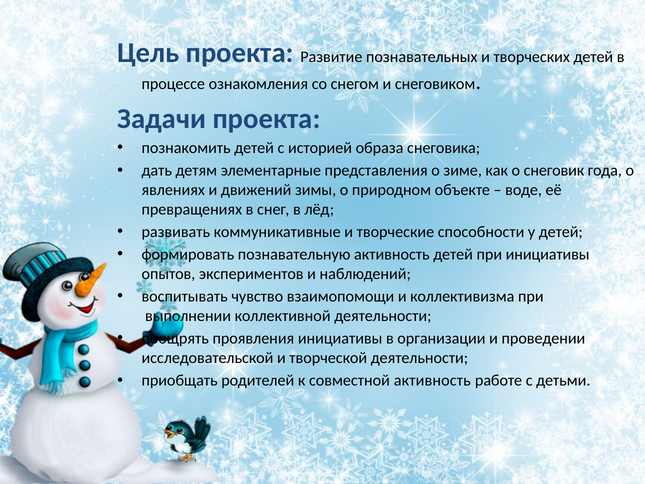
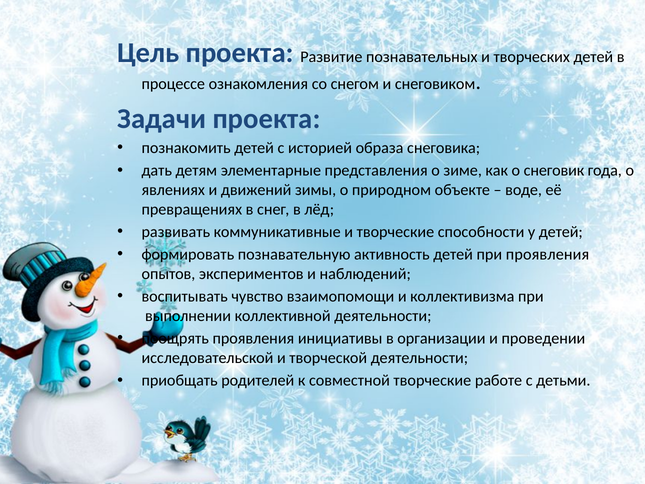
при инициативы: инициативы -> проявления (548, 254)
совместной активность: активность -> творческие (432, 380)
